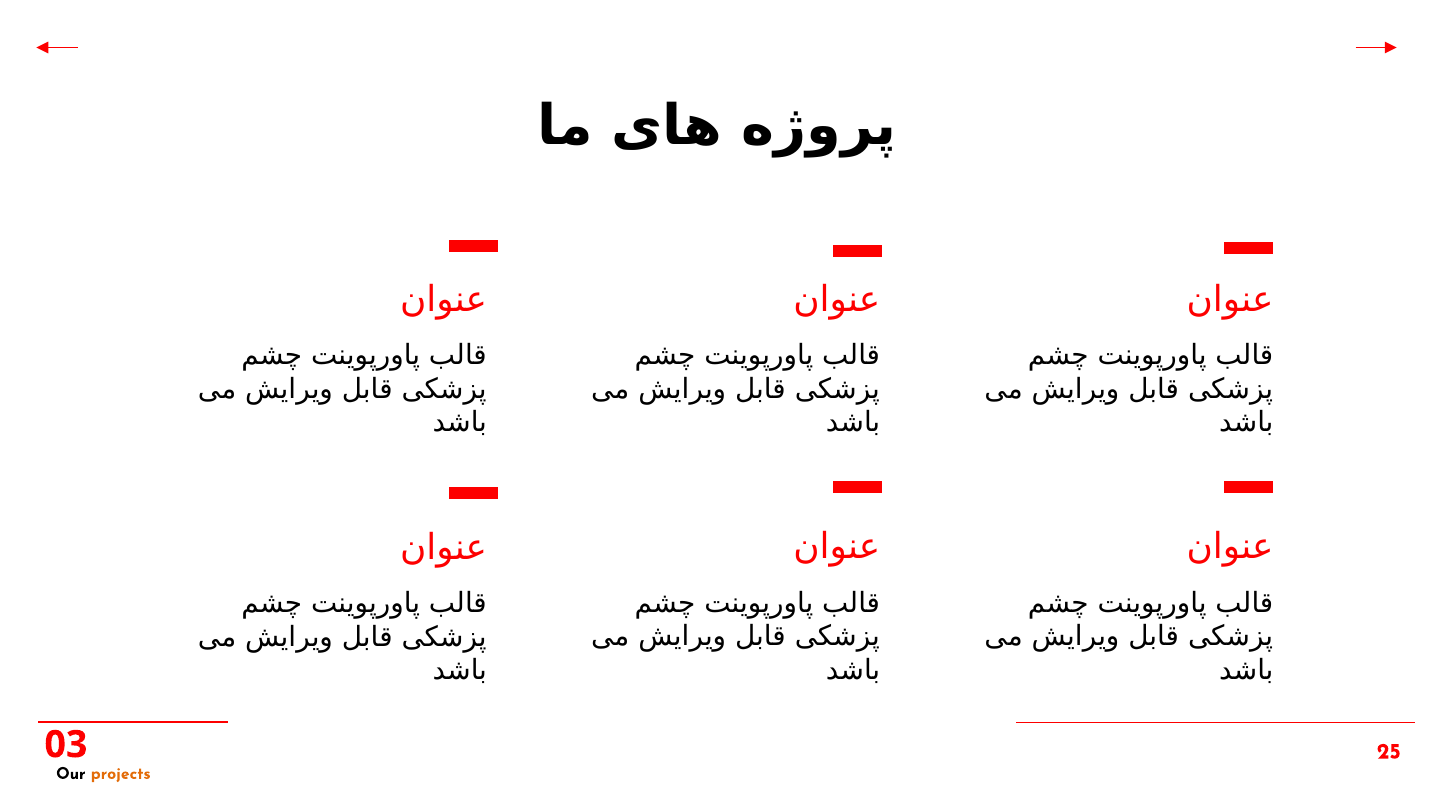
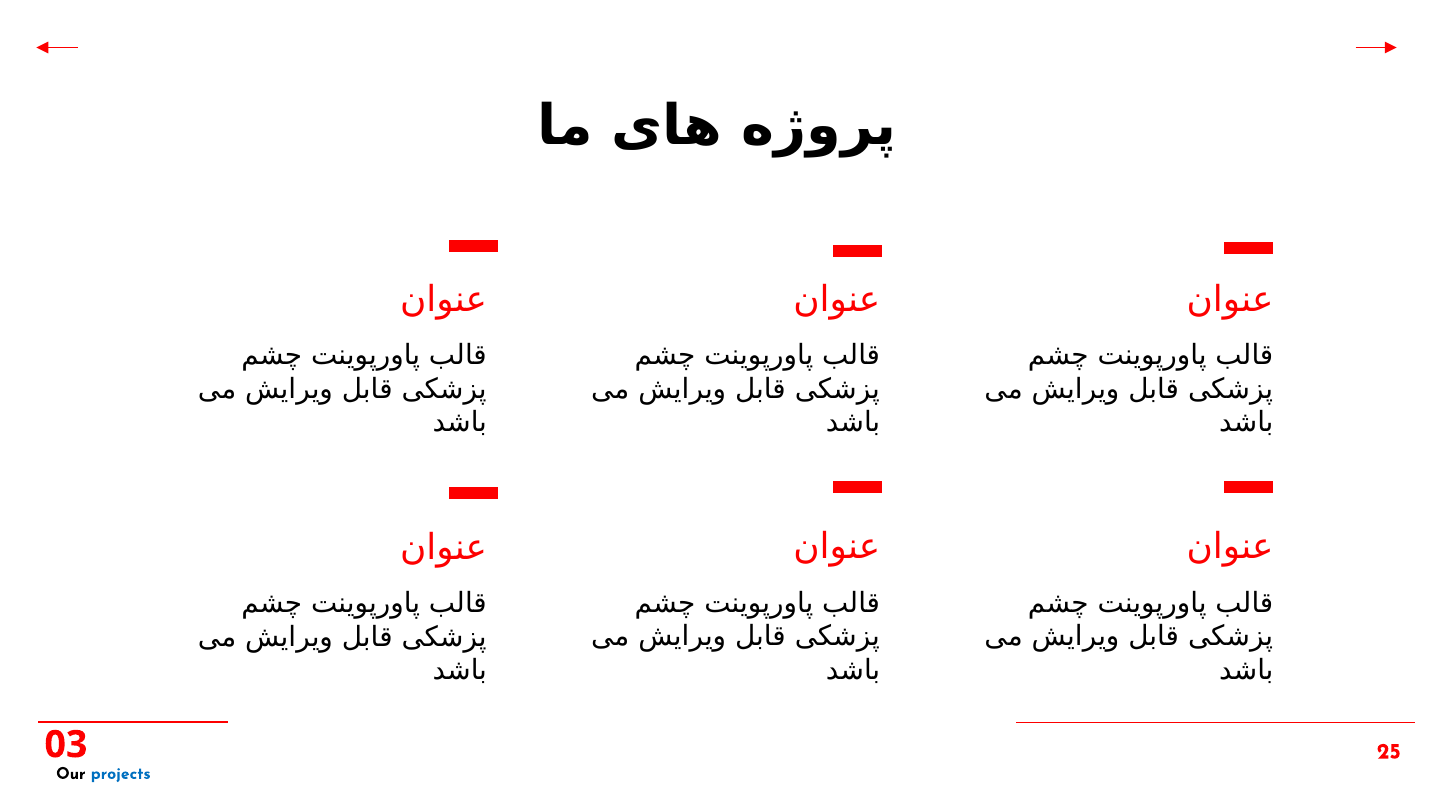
projects colour: orange -> blue (121, 774)
